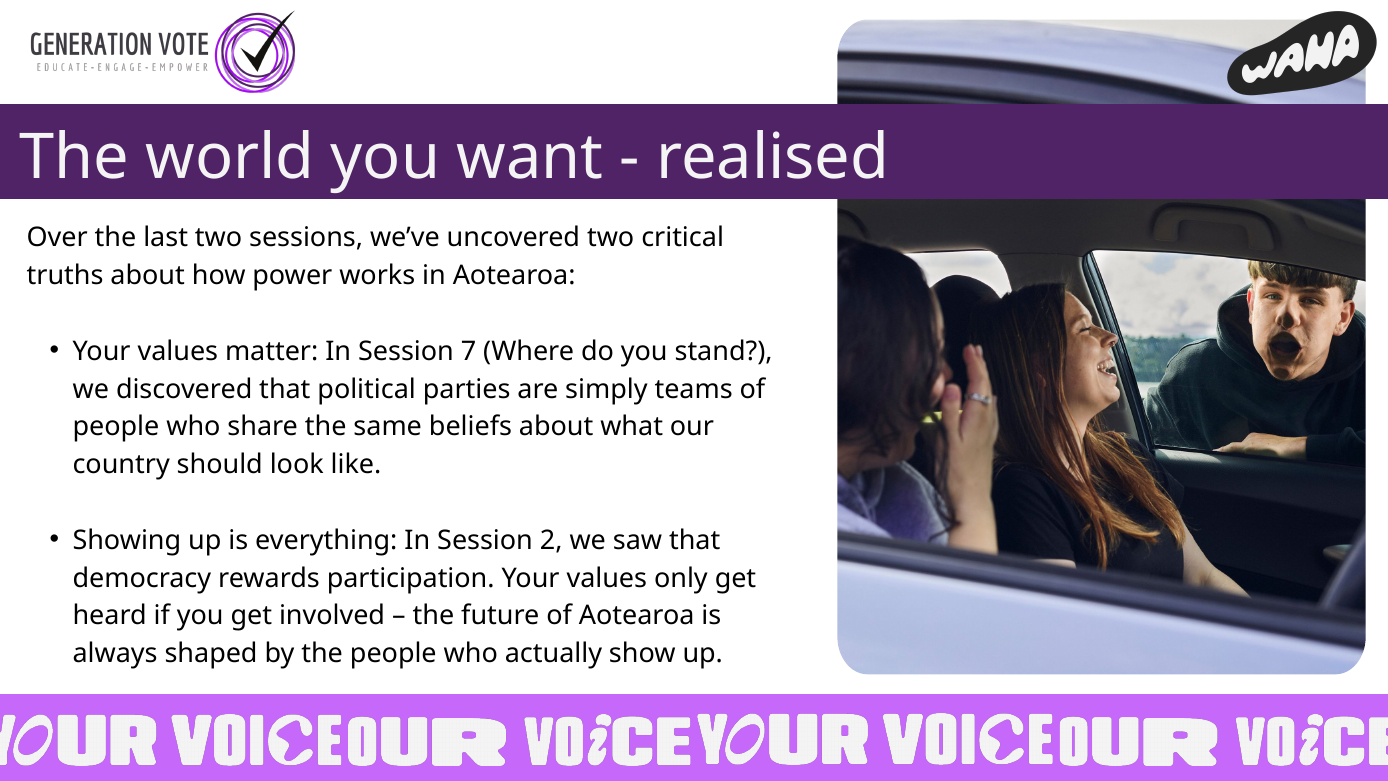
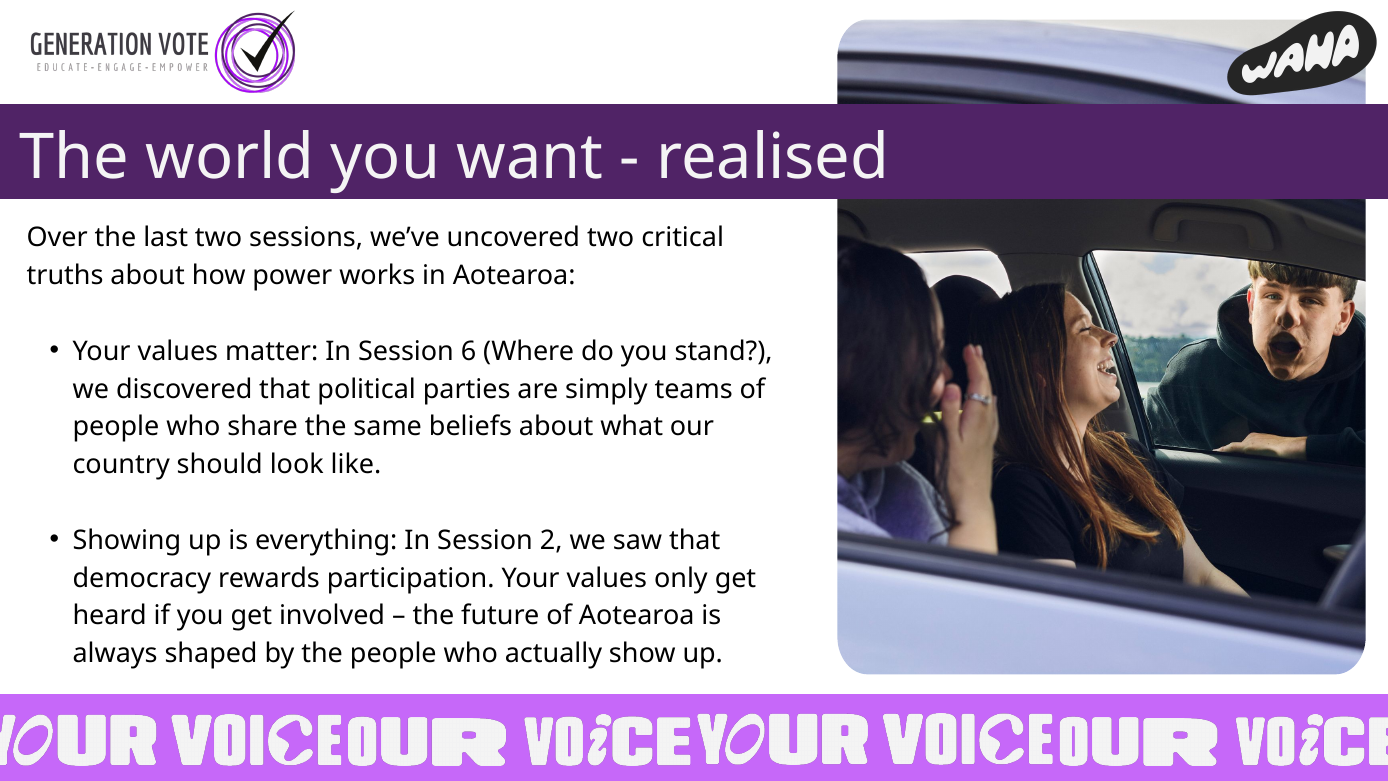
7: 7 -> 6 (469, 351)
